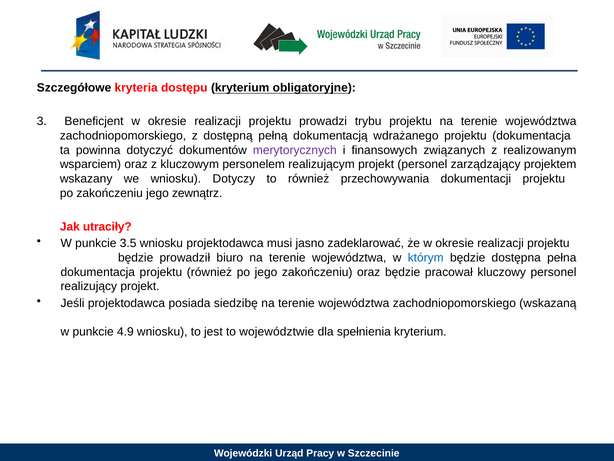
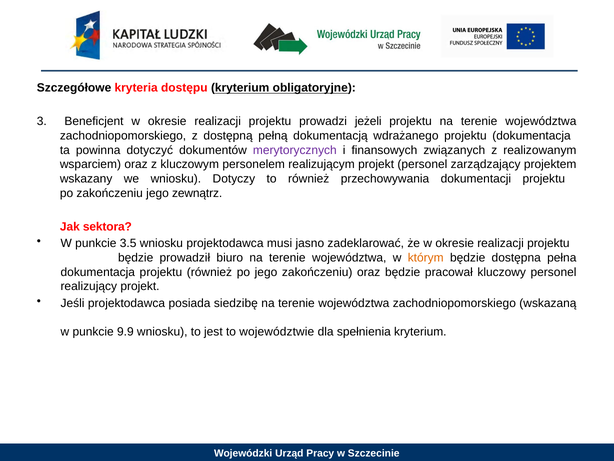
trybu: trybu -> jeżeli (368, 121)
utraciły: utraciły -> sektora (107, 226)
którym colour: blue -> orange (426, 257)
4.9: 4.9 -> 9.9 (125, 332)
